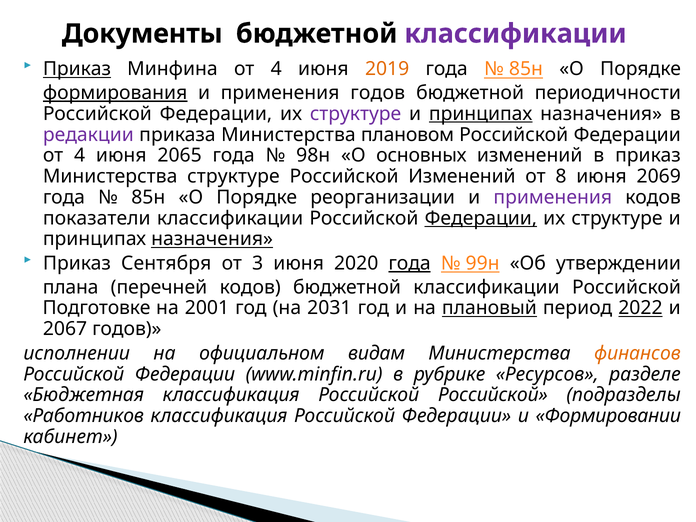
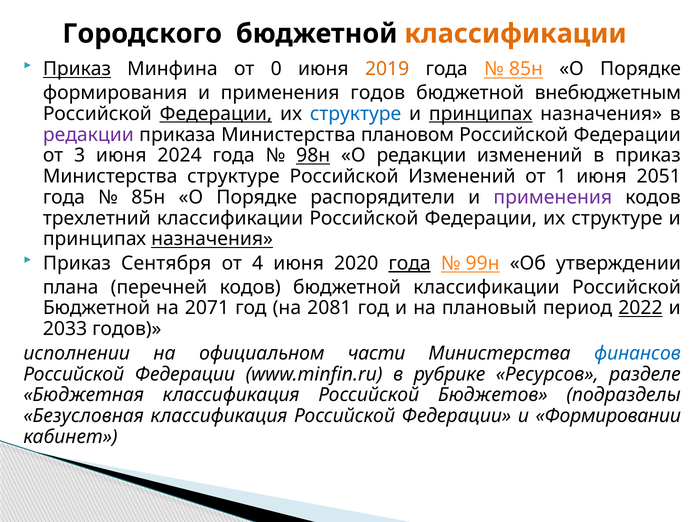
Документы: Документы -> Городского (142, 34)
классификации colour: purple -> orange (515, 34)
Минфина от 4: 4 -> 0 (276, 69)
формирования underline: present -> none (115, 93)
периодичности: периодичности -> внебюджетным (608, 93)
Федерации underline: none -> present (216, 114)
структуре colour: purple -> blue (356, 114)
4: 4 -> 3 (80, 156)
2065: 2065 -> 2024 (180, 156)
98н underline: none -> present (313, 156)
О основных: основных -> редакции (421, 156)
8: 8 -> 1 (561, 176)
2069: 2069 -> 2051 (659, 176)
реорганизации: реорганизации -> распорядители (383, 197)
показатели: показатели -> трехлетний (97, 218)
Федерации underline: present -> none (481, 218)
3: 3 -> 4 (258, 263)
Подготовке: Подготовке -> Бюджетной (97, 308)
2001: 2001 -> 2071 (207, 308)
2031: 2031 -> 2081 (329, 308)
плановый underline: present -> none (489, 308)
2067: 2067 -> 2033 (65, 329)
видам: видам -> части (377, 353)
финансов colour: orange -> blue (638, 353)
Российской Российской: Российской -> Бюджетов (493, 395)
Работников: Работников -> Безусловная (84, 416)
